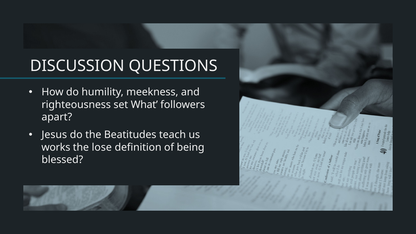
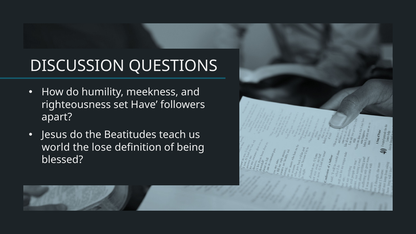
What: What -> Have (144, 105)
works: works -> world (56, 147)
